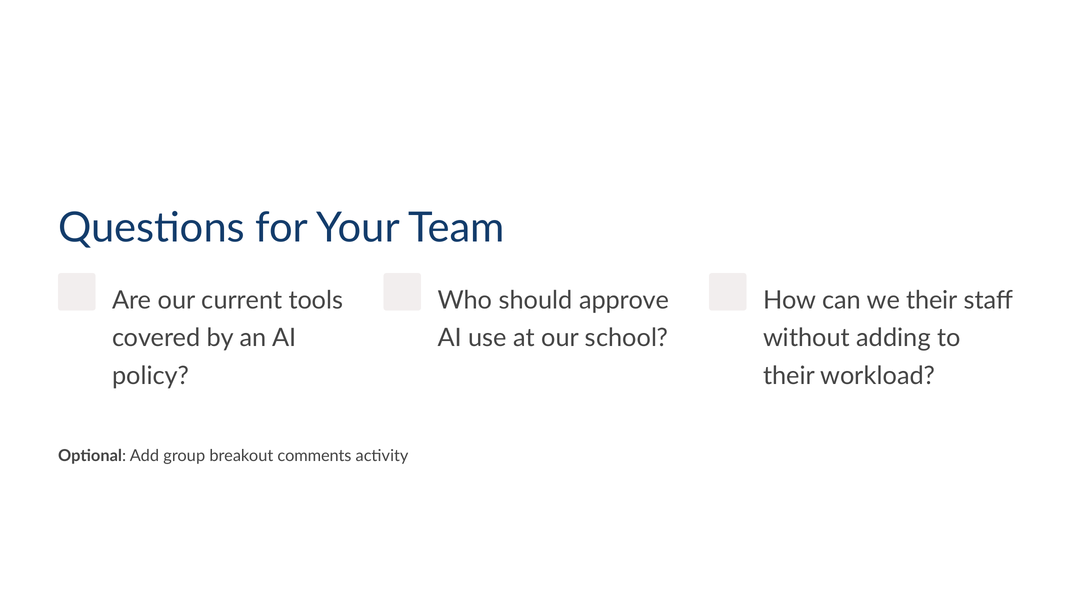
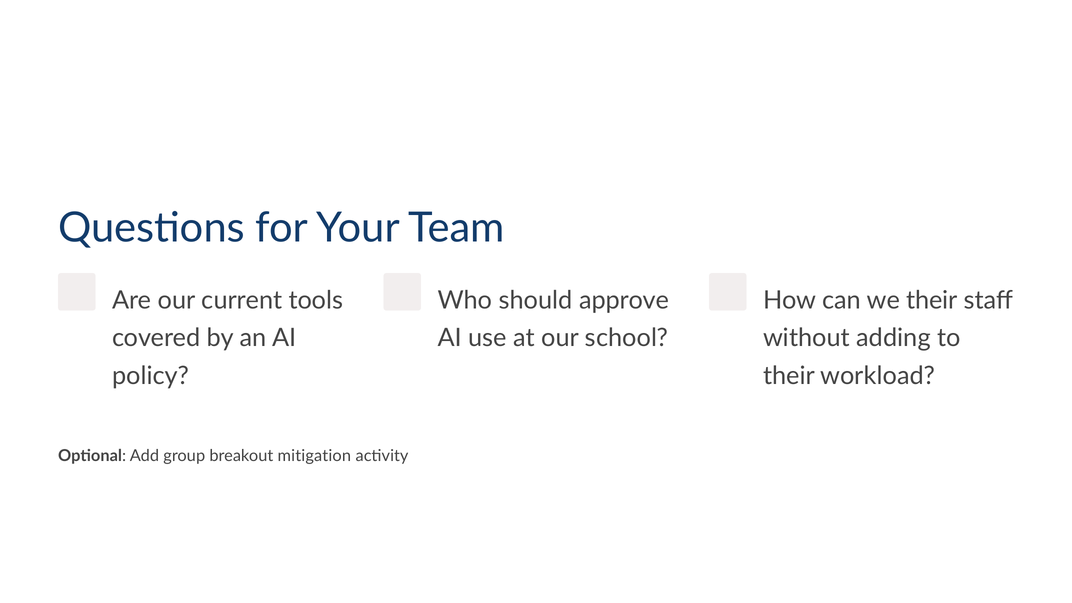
comments: comments -> mitigation (314, 456)
